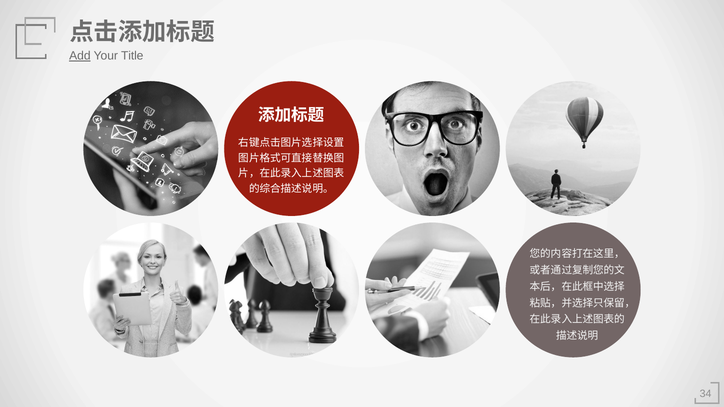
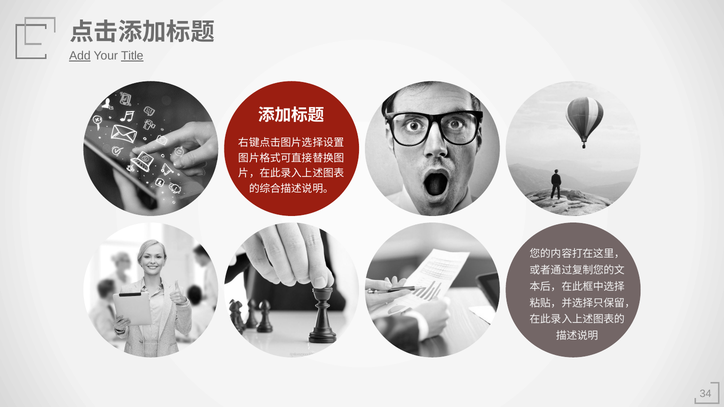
Title underline: none -> present (132, 56)
